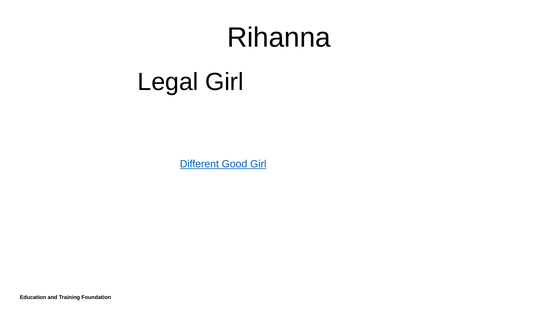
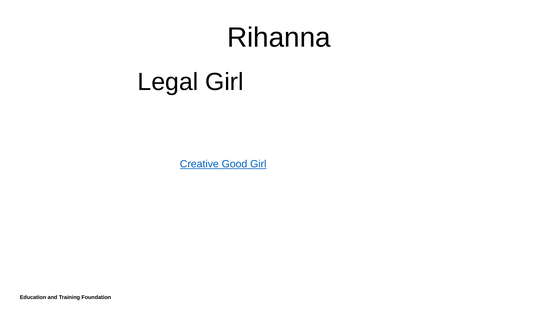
Different: Different -> Creative (199, 164)
